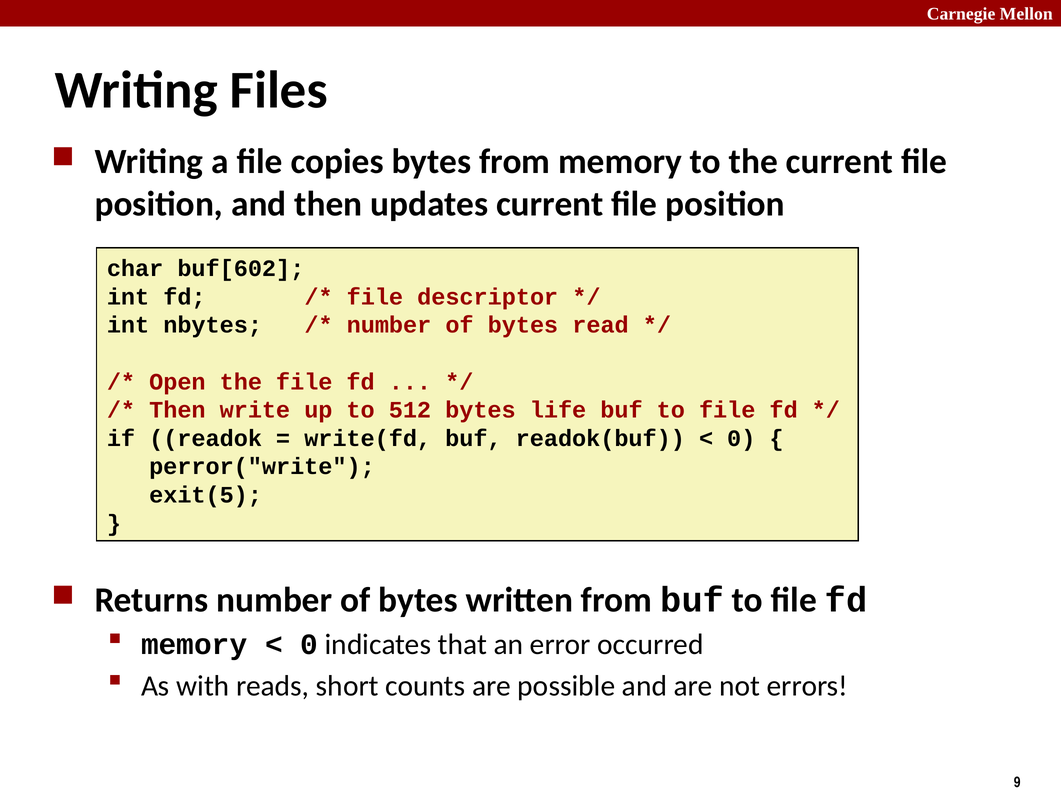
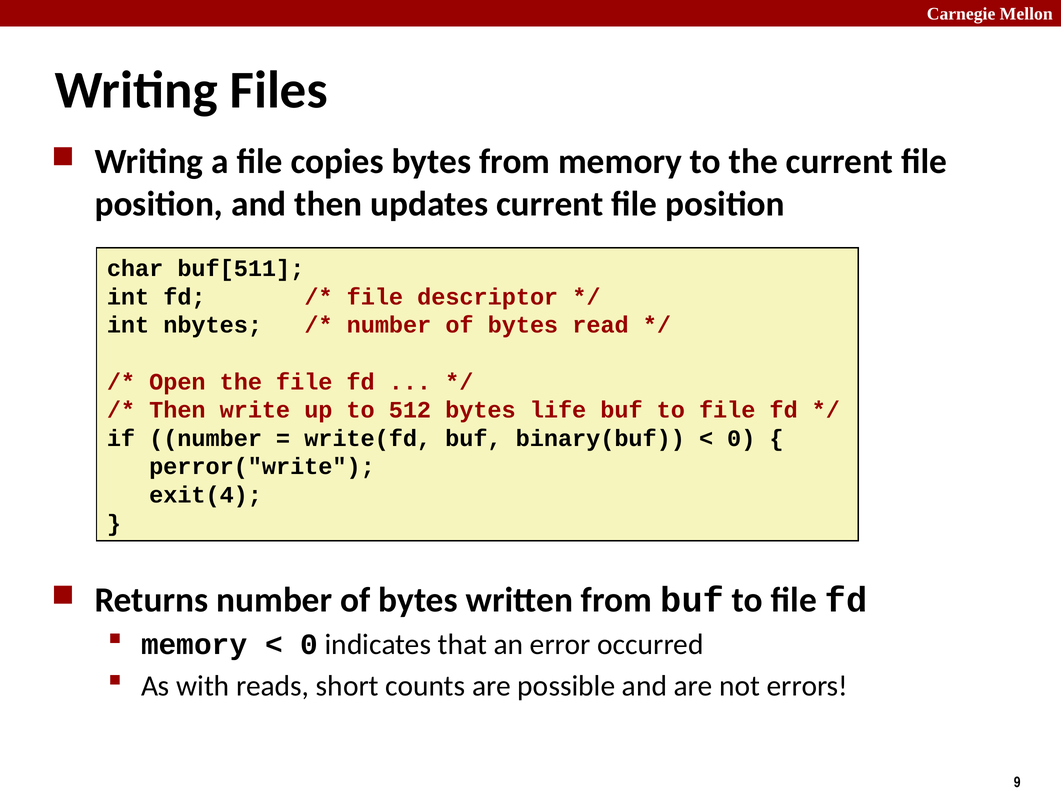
buf[602: buf[602 -> buf[511 (241, 269)
if readok: readok -> number (206, 438)
readok(buf: readok(buf -> binary(buf (600, 438)
exit(5: exit(5 -> exit(4 (206, 495)
